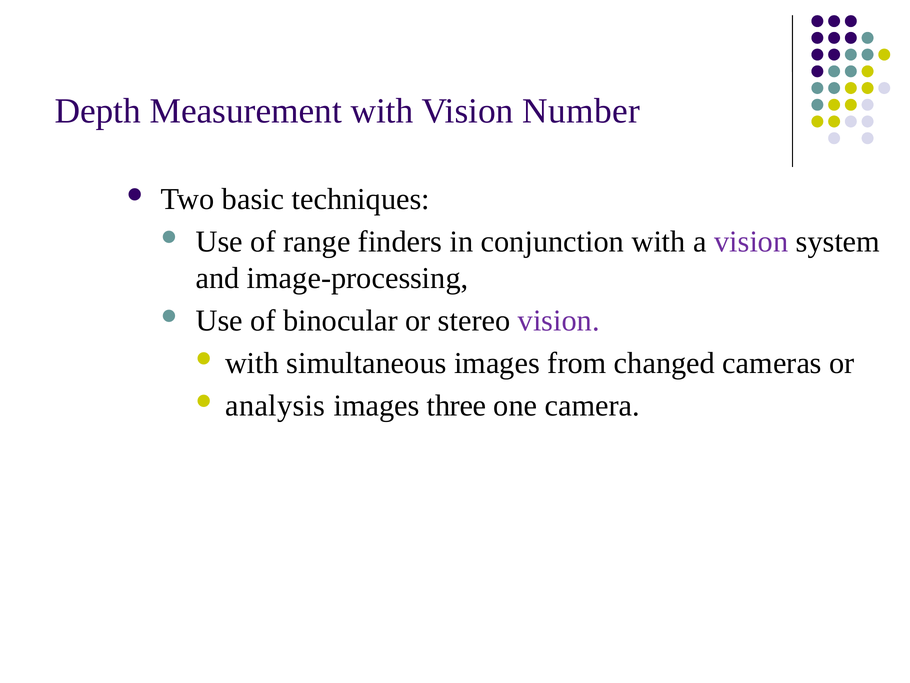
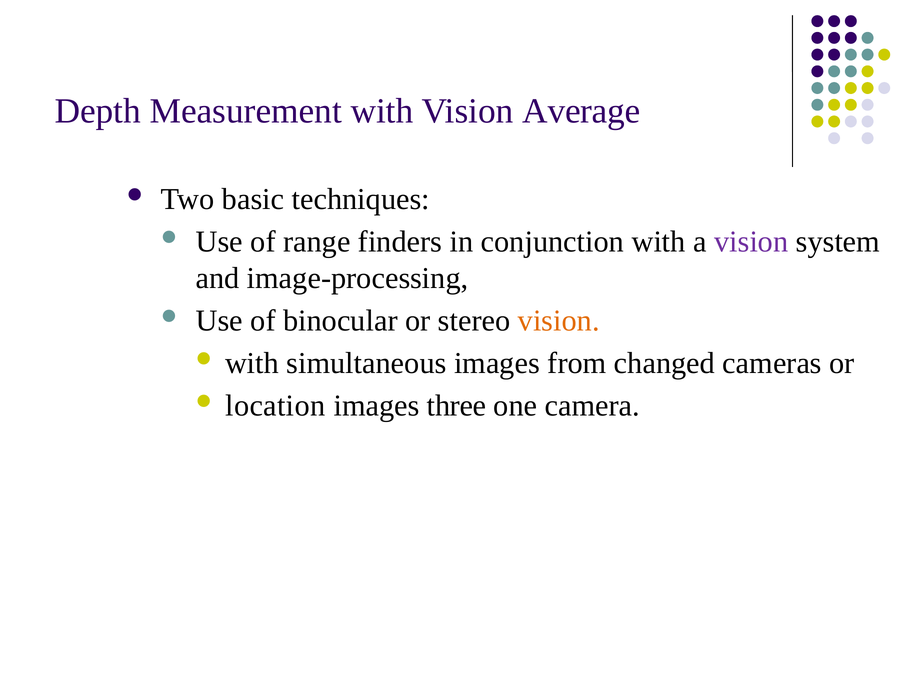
Number: Number -> Average (581, 111)
vision colour: purple -> orange (559, 321)
analysis: analysis -> location (275, 406)
